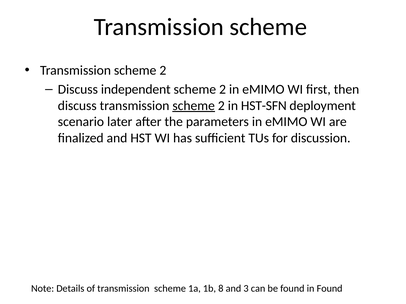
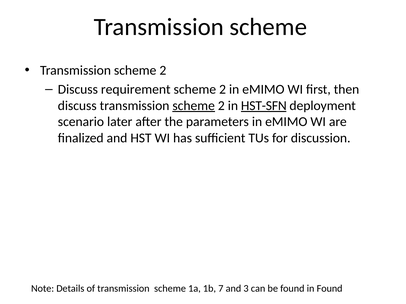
independent: independent -> requirement (136, 90)
HST-SFN underline: none -> present (264, 106)
8: 8 -> 7 (221, 289)
